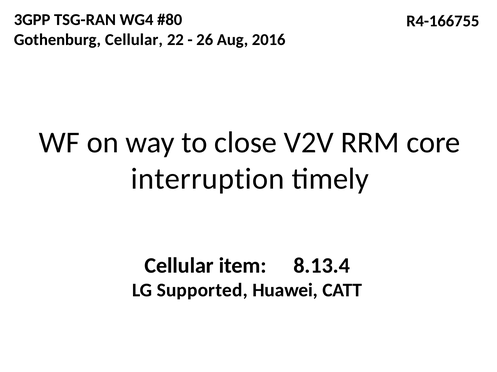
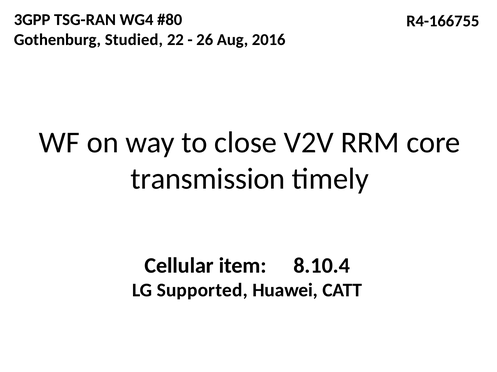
Gothenburg Cellular: Cellular -> Studied (134, 40)
interruption: interruption -> transmission (208, 179)
8.13.4: 8.13.4 -> 8.10.4 (322, 266)
